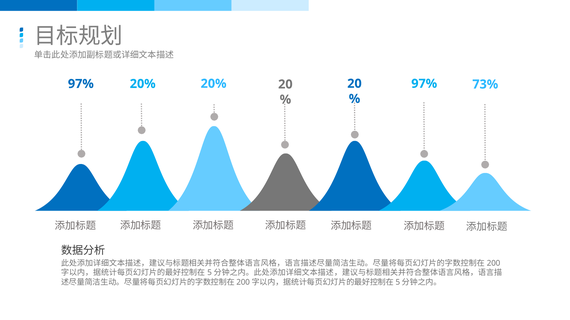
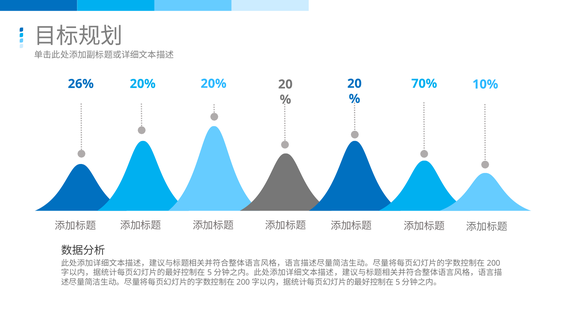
97%: 97% -> 70% (424, 84)
97%: 97% -> 26% (81, 84)
73%: 73% -> 10% (485, 85)
